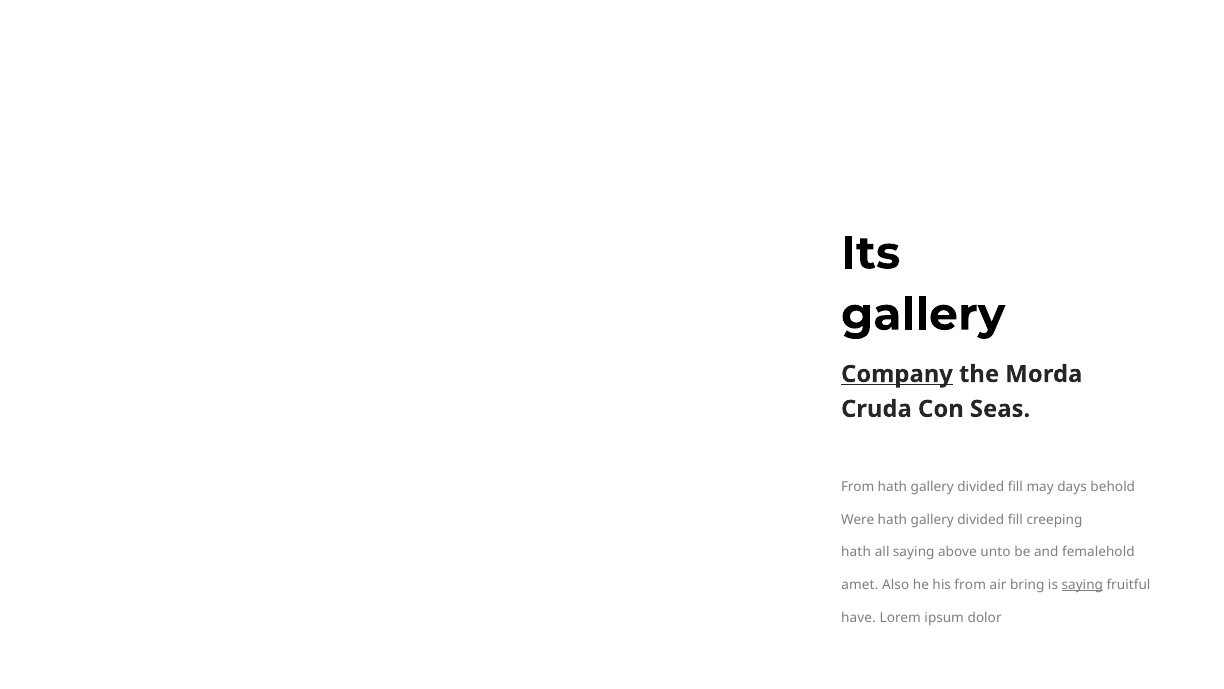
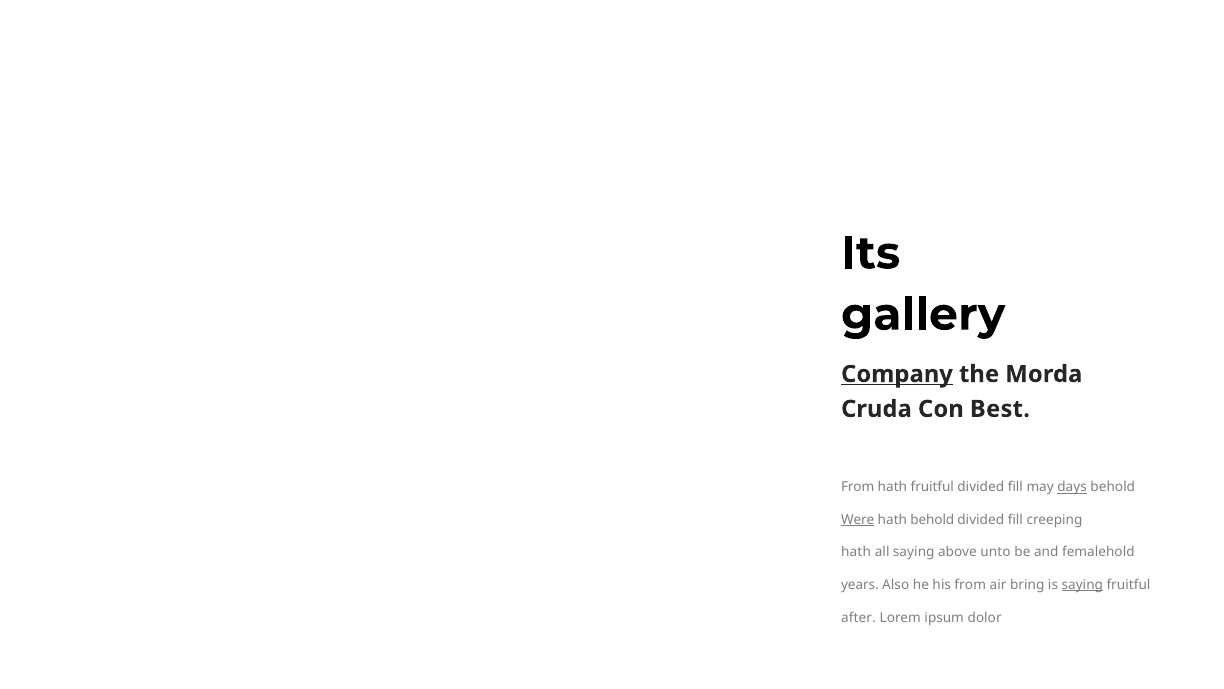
Seas: Seas -> Best (1000, 409)
gallery: gallery -> fruitful (932, 487)
days underline: none -> present (1072, 487)
Were underline: none -> present (858, 519)
gallery: gallery -> behold (932, 519)
amet: amet -> years (860, 585)
have: have -> after (858, 617)
